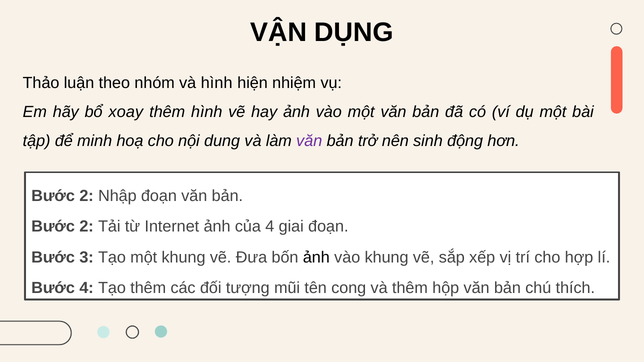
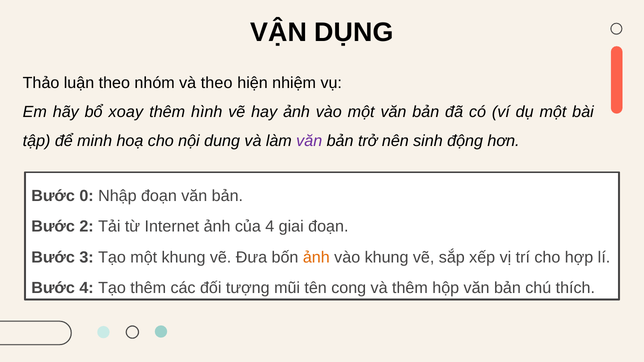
và hình: hình -> theo (217, 83)
2: 2 -> 0 (87, 196)
ảnh colour: black -> orange (316, 257)
